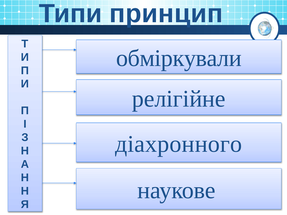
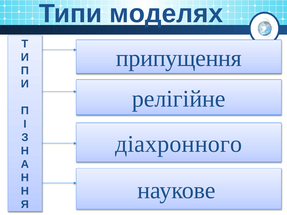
принцип: принцип -> моделях (166, 14)
обміркували: обміркували -> припущення (179, 58)
